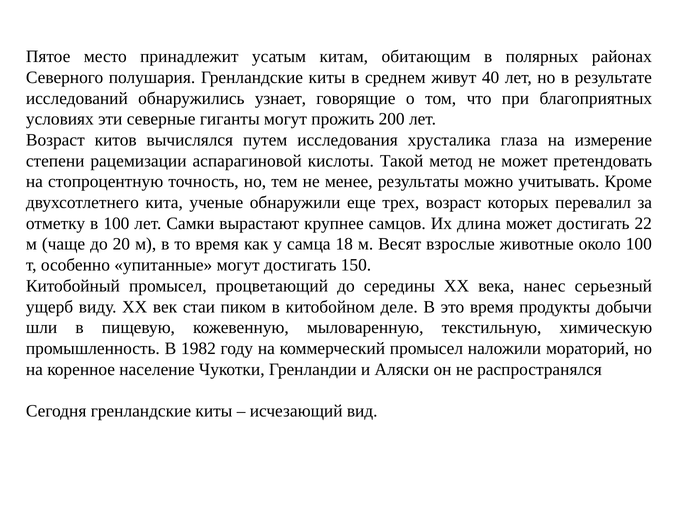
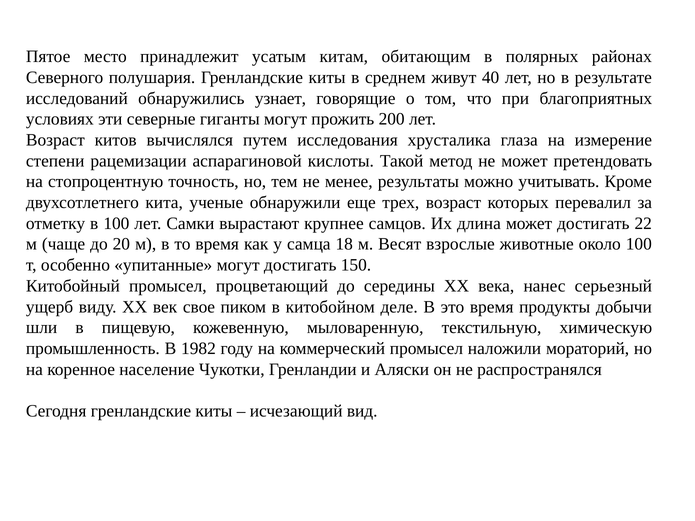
стаи: стаи -> свое (199, 307)
